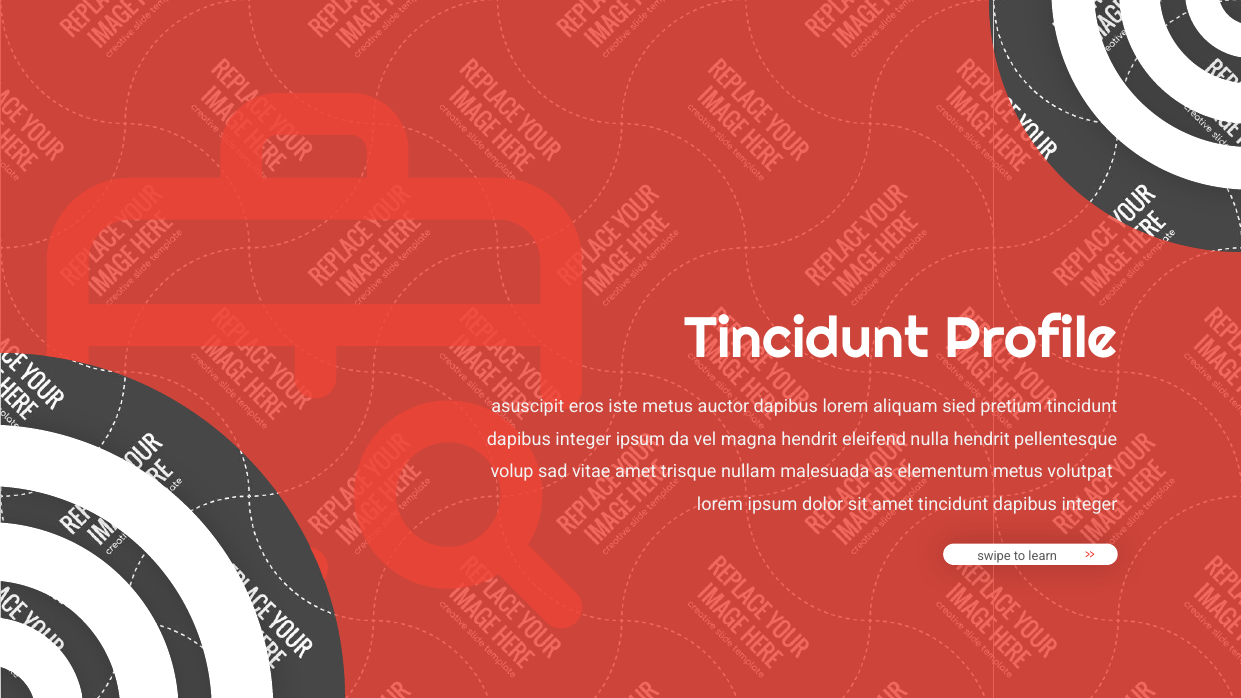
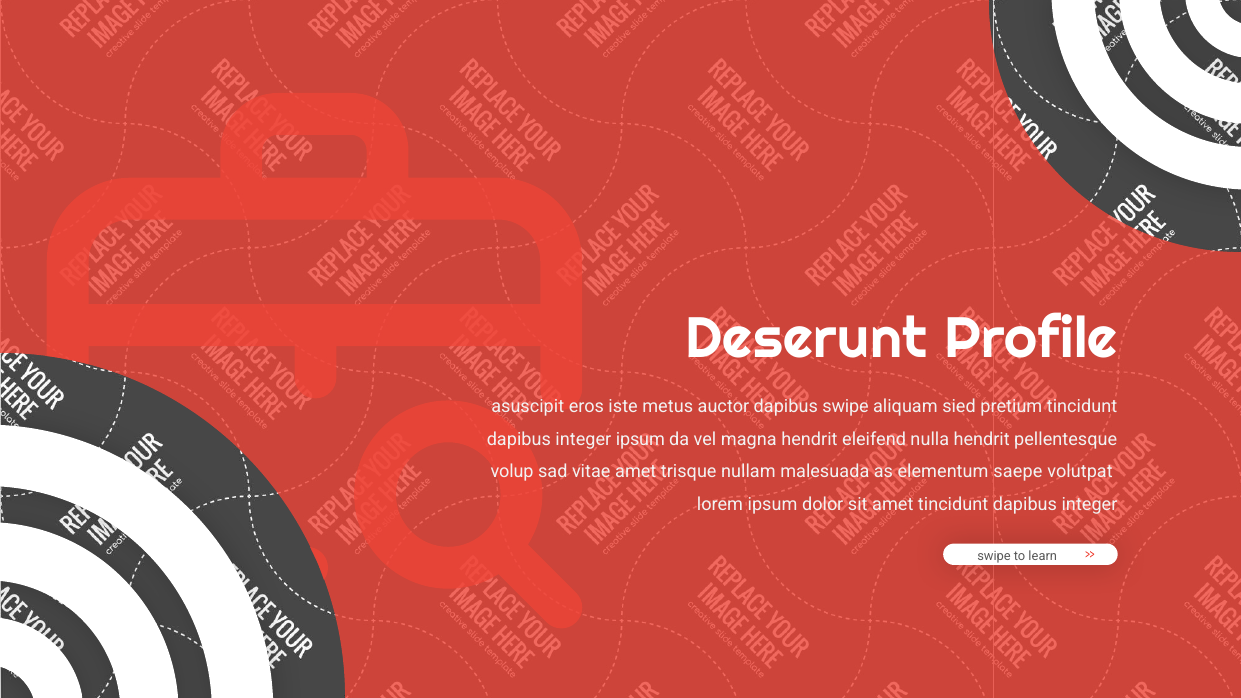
Tincidunt: Tincidunt -> Deserunt (806, 339)
dapibus lorem: lorem -> swipe (846, 406)
elementum metus: metus -> saepe (1018, 472)
